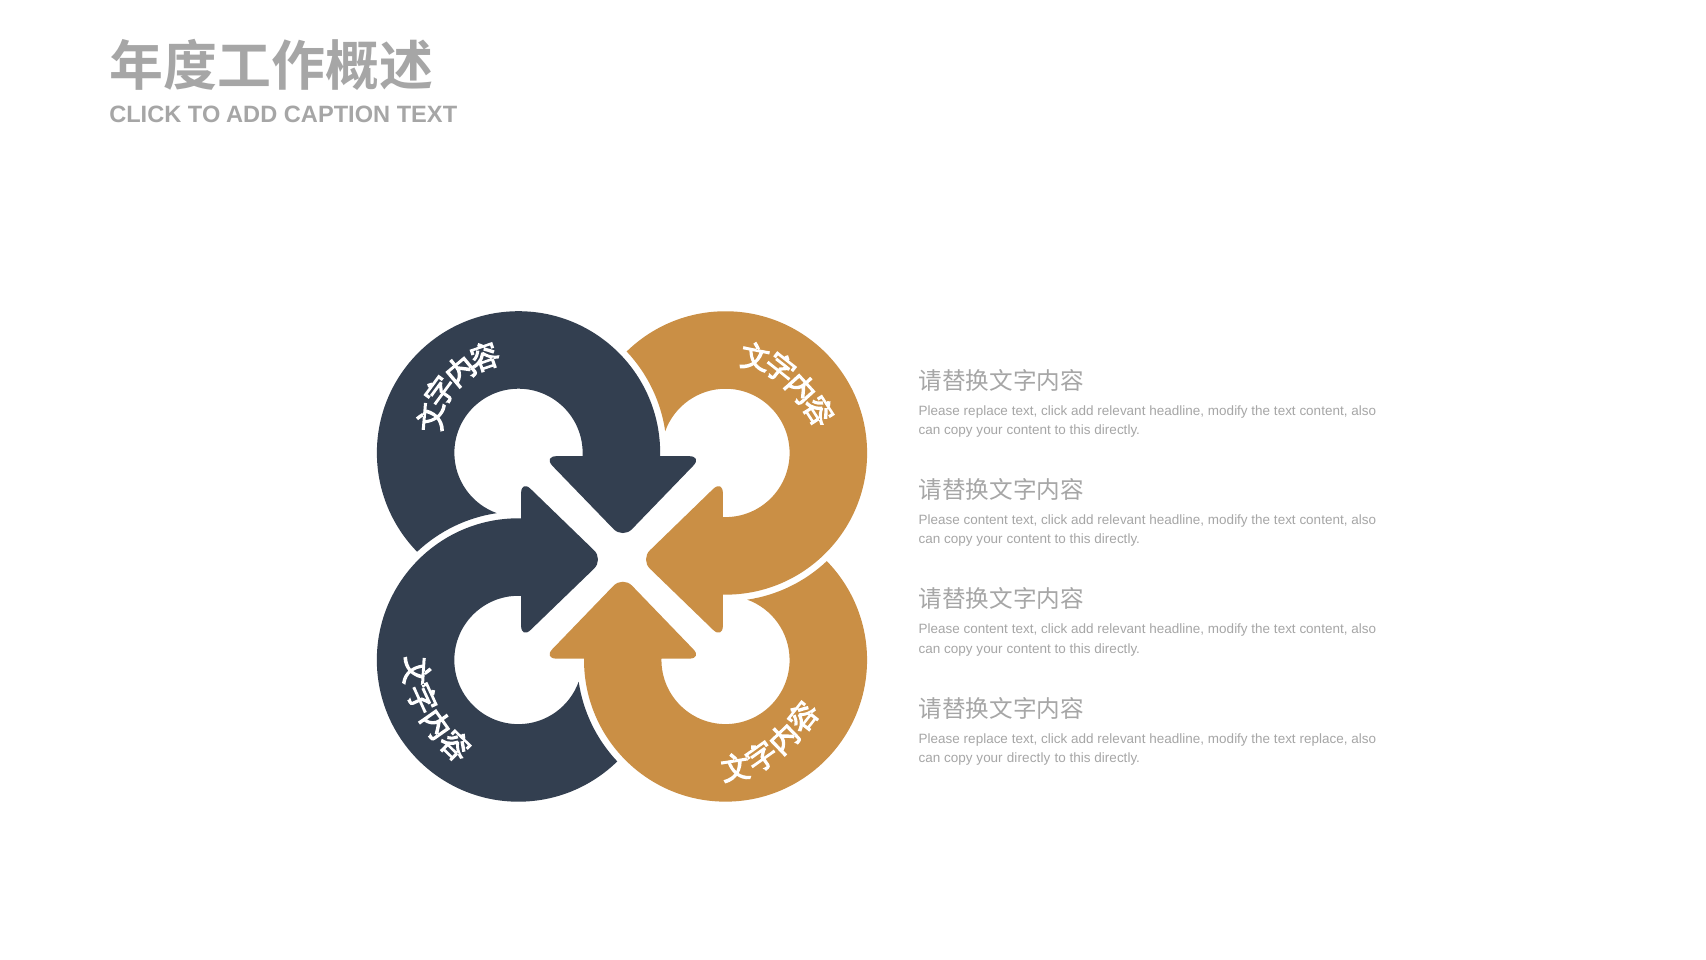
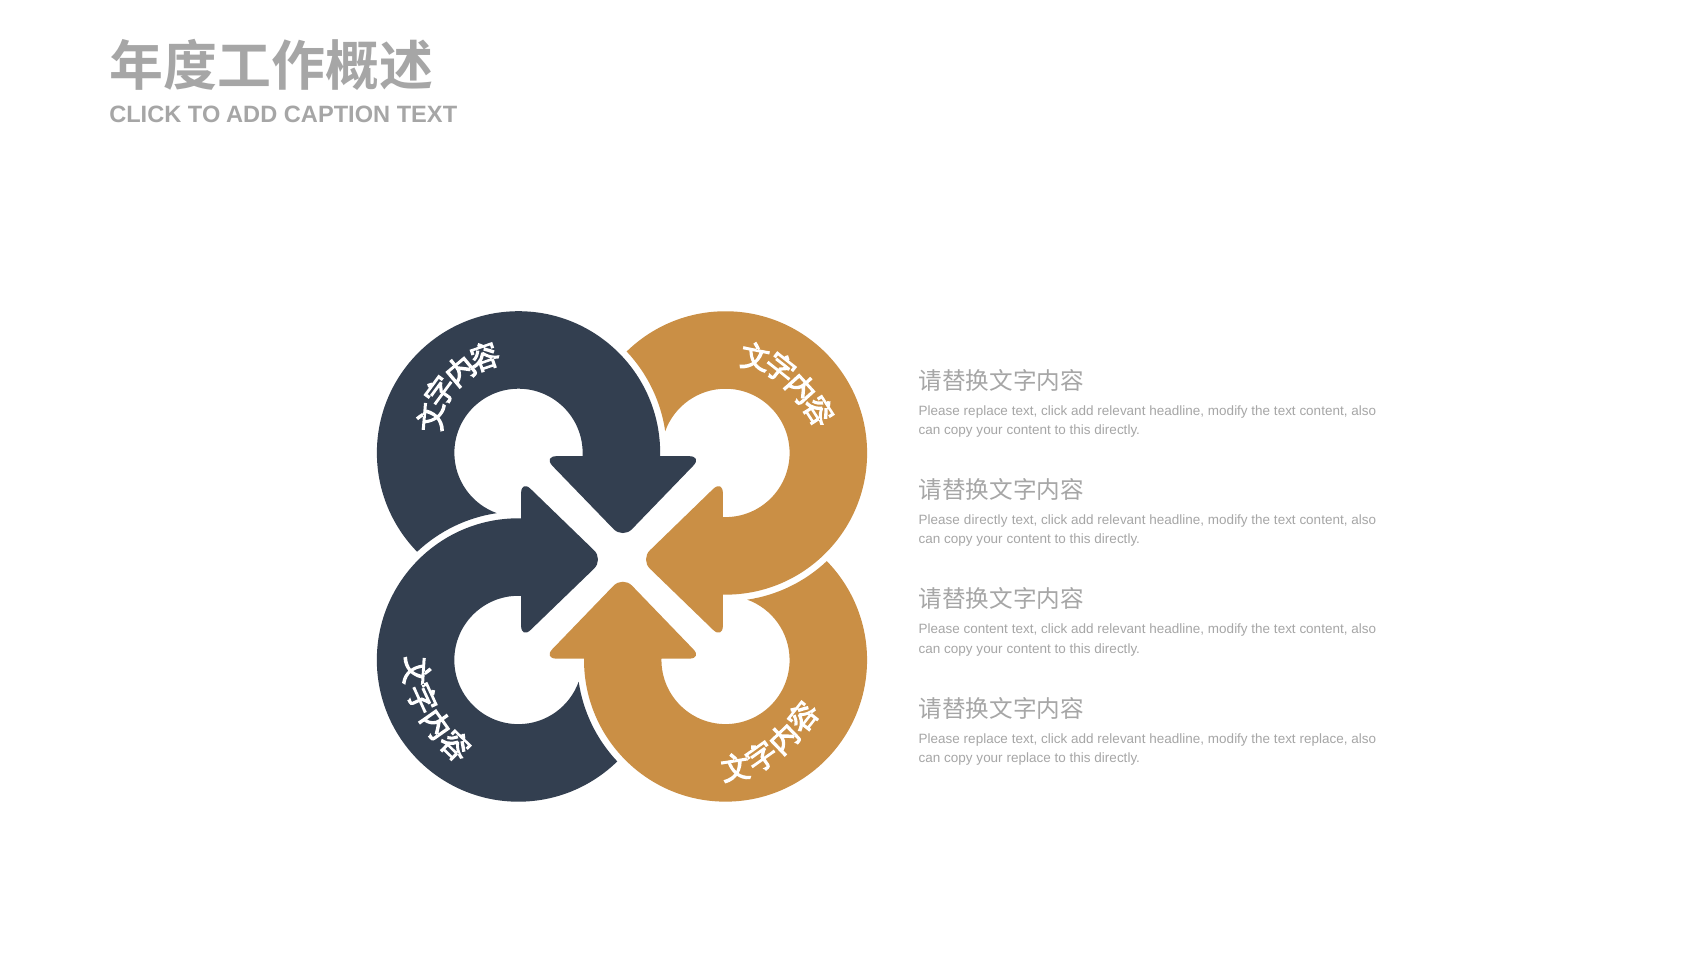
content: content -> directly (986, 520)
your directly: directly -> replace (1029, 758)
